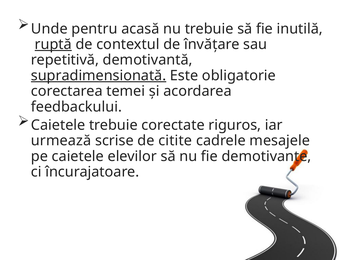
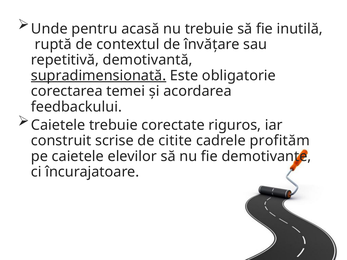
ruptă underline: present -> none (53, 44)
urmează: urmează -> construit (61, 141)
mesajele: mesajele -> profităm (280, 141)
